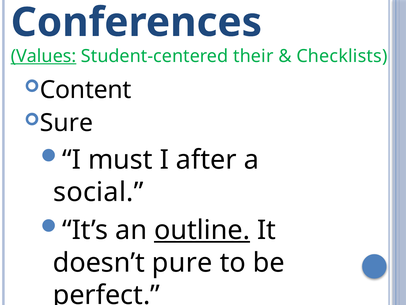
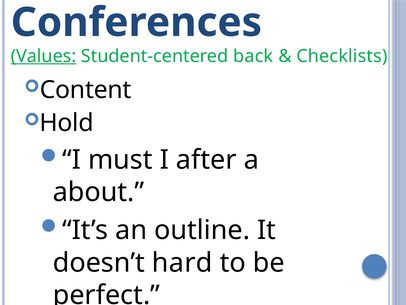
their: their -> back (253, 56)
Sure: Sure -> Hold (67, 123)
social: social -> about (98, 192)
outline underline: present -> none (202, 230)
pure: pure -> hard (182, 262)
